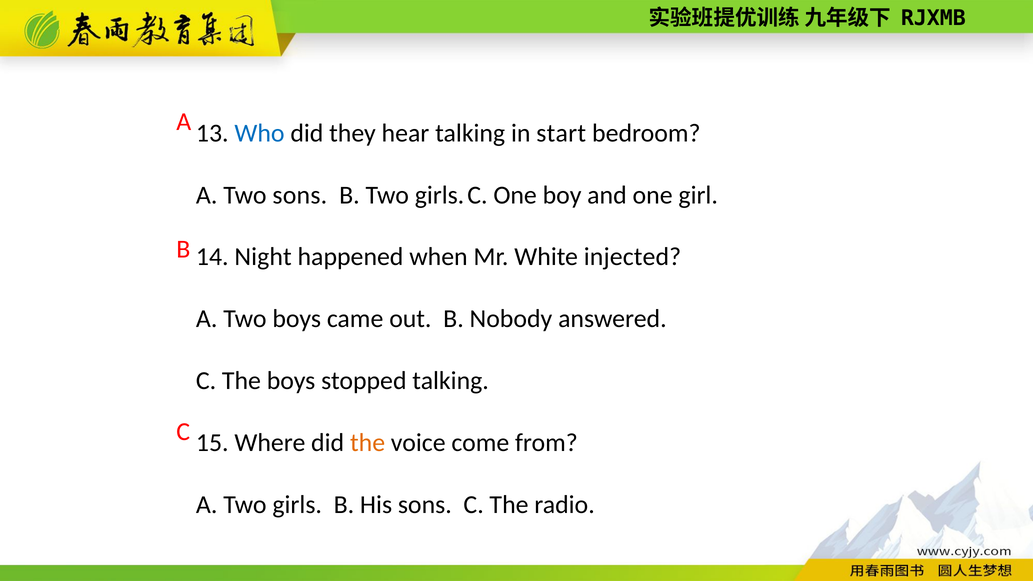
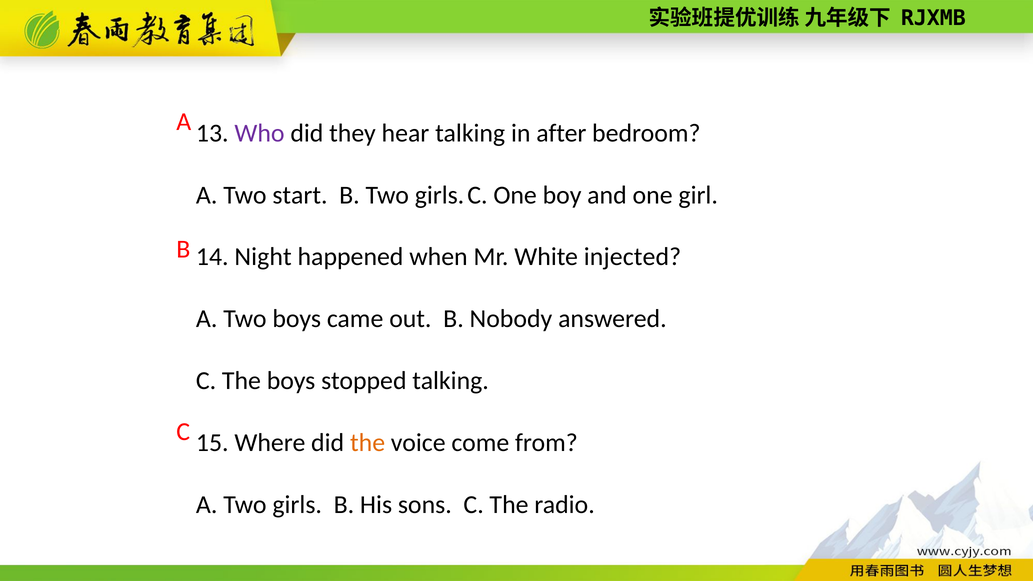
Who colour: blue -> purple (260, 133)
start: start -> after (561, 133)
Two sons: sons -> start (300, 195)
